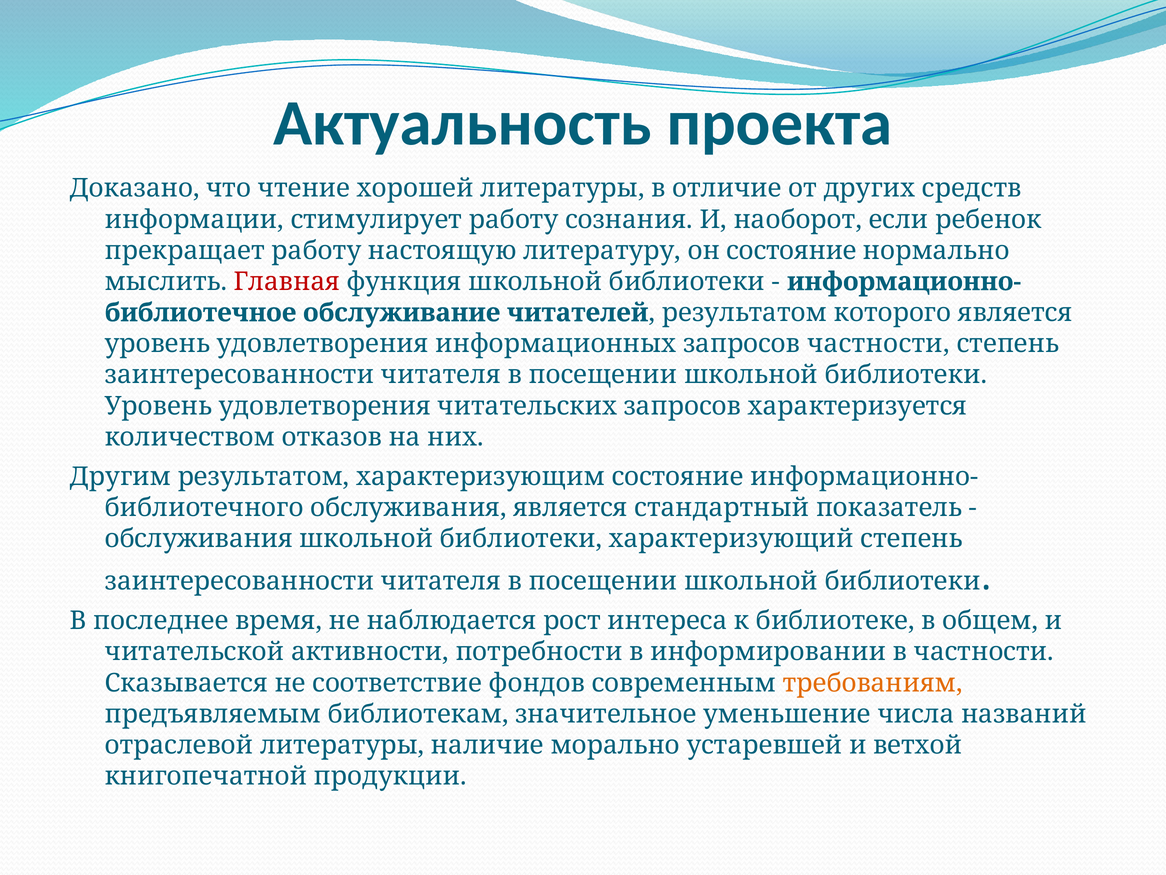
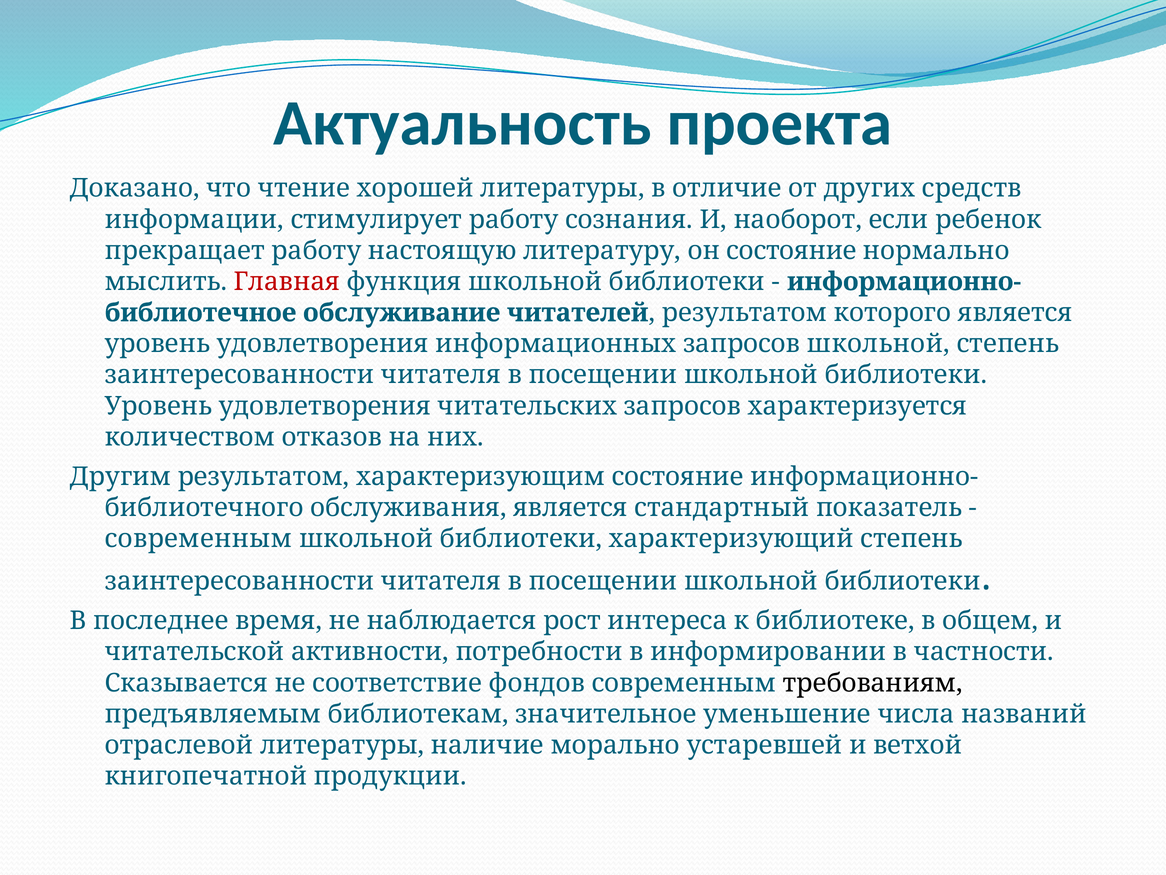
запросов частности: частности -> школьной (878, 344)
обслуживания: обслуживания -> современным (199, 539)
требованиям colour: orange -> black (873, 683)
